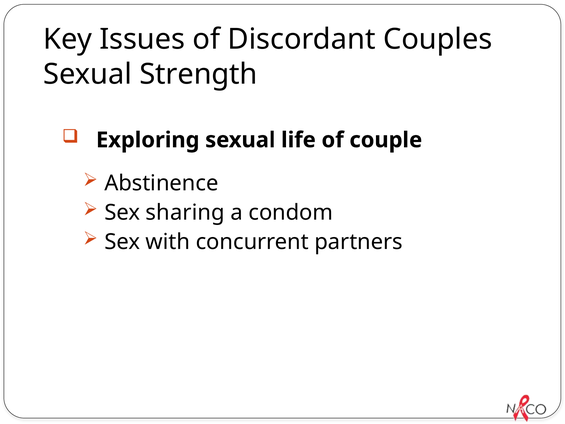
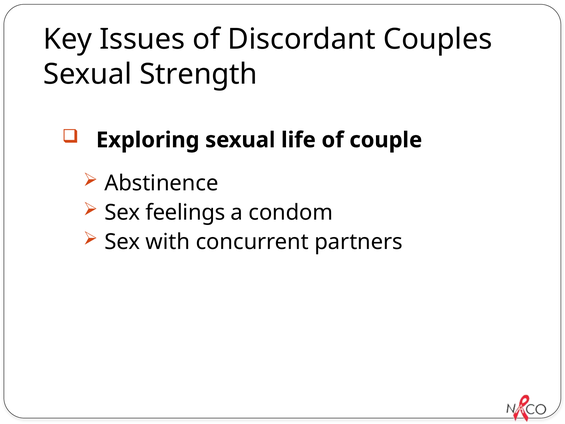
sharing: sharing -> feelings (185, 212)
